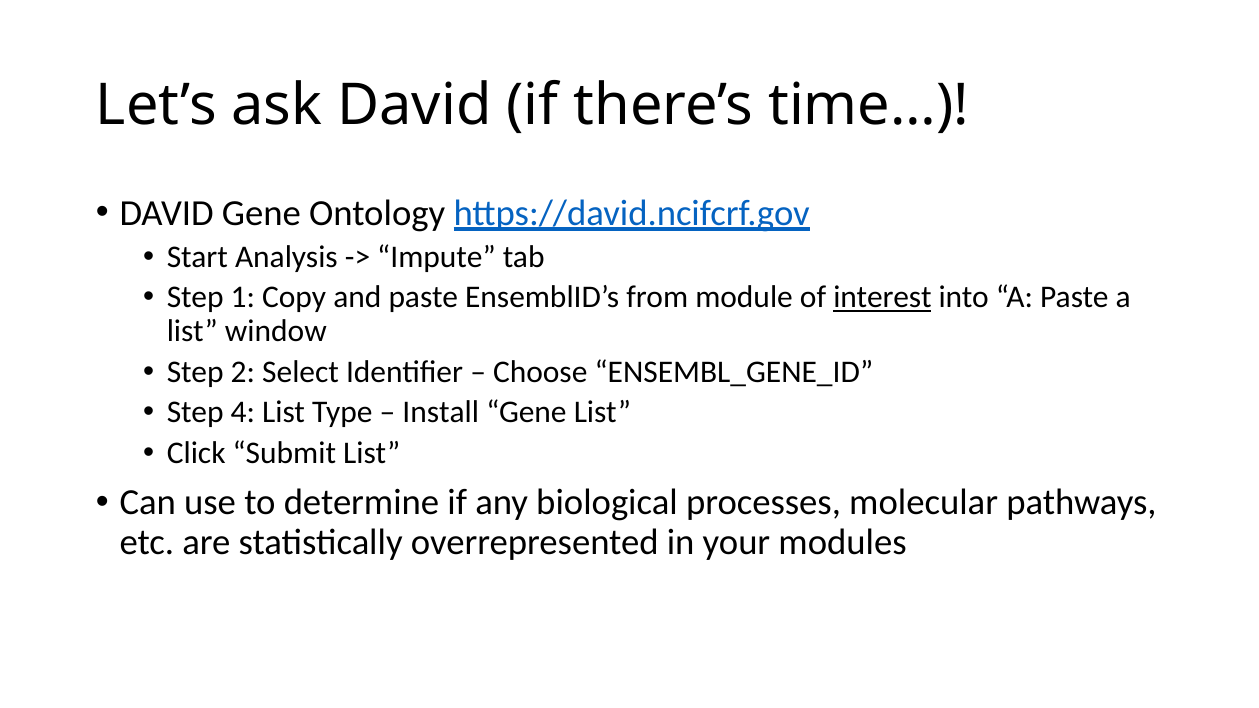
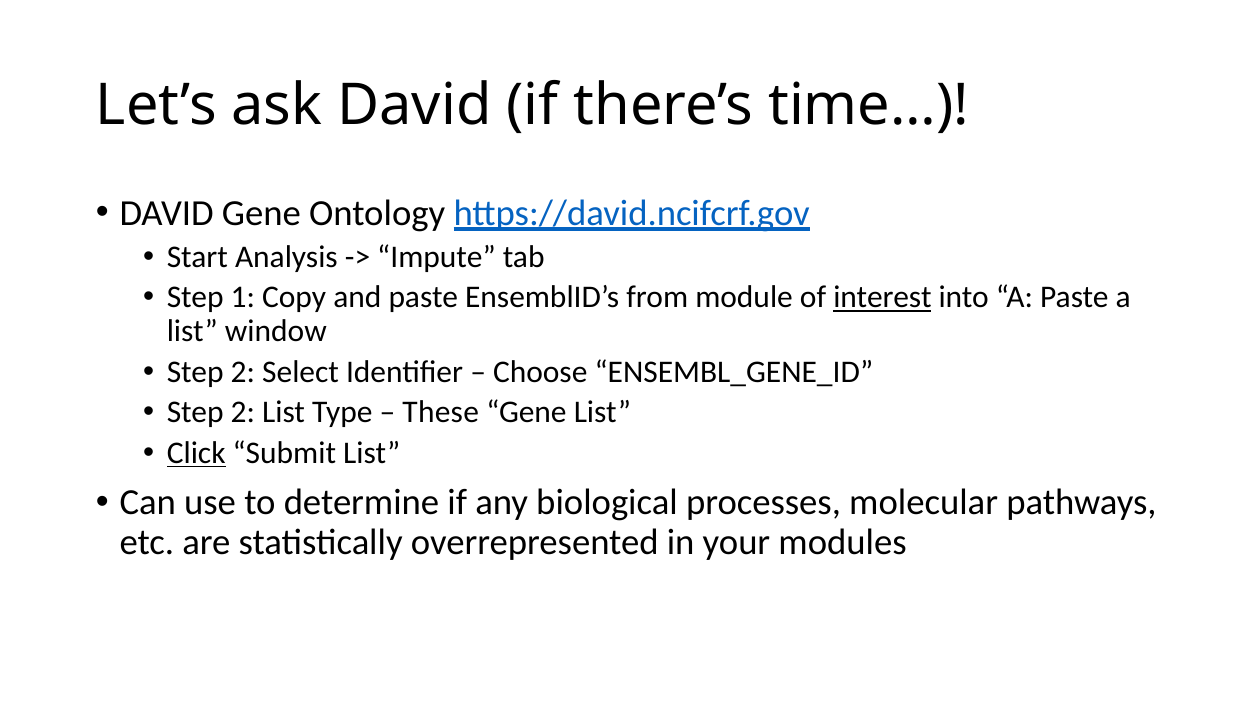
4: 4 -> 2 (243, 413)
Install: Install -> These (441, 413)
Click underline: none -> present (196, 453)
